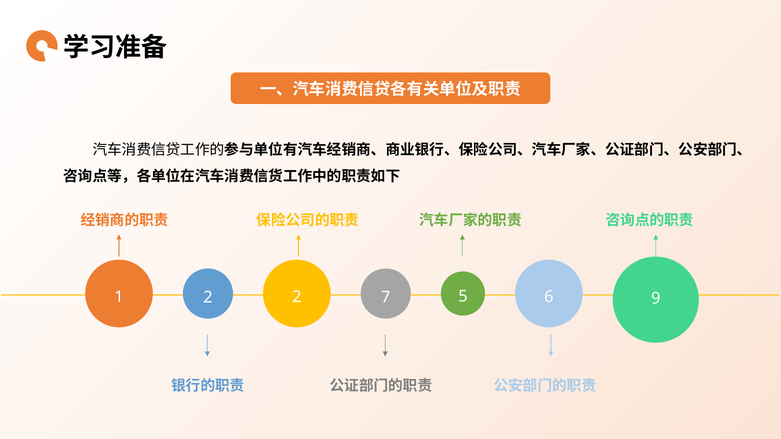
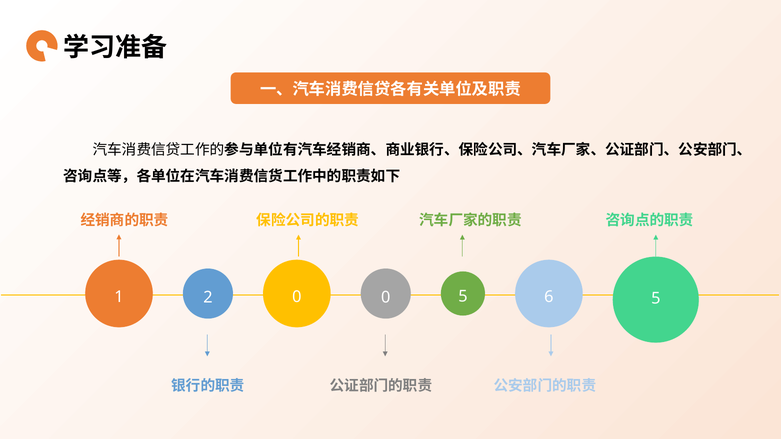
1 2: 2 -> 0 (297, 297)
6 9: 9 -> 5 (656, 299)
2 7: 7 -> 0 (386, 298)
